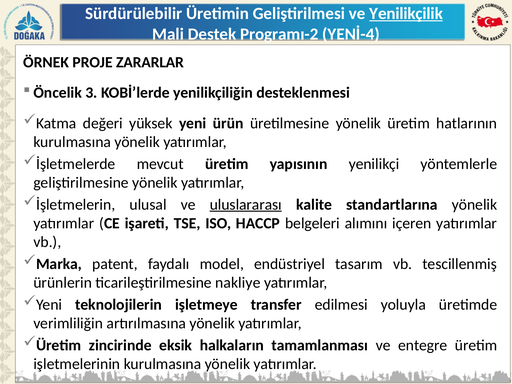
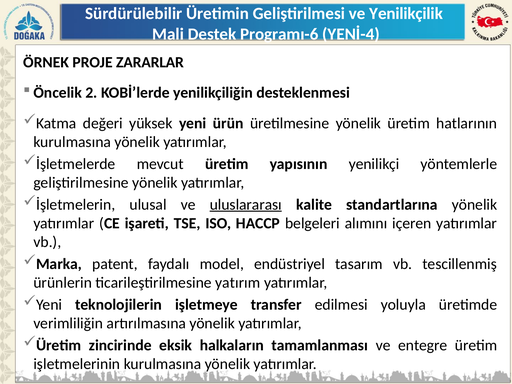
Yenilikçilik underline: present -> none (406, 14)
Programı-2: Programı-2 -> Programı-6 (279, 34)
3: 3 -> 2 (91, 93)
nakliye: nakliye -> yatırım (238, 283)
